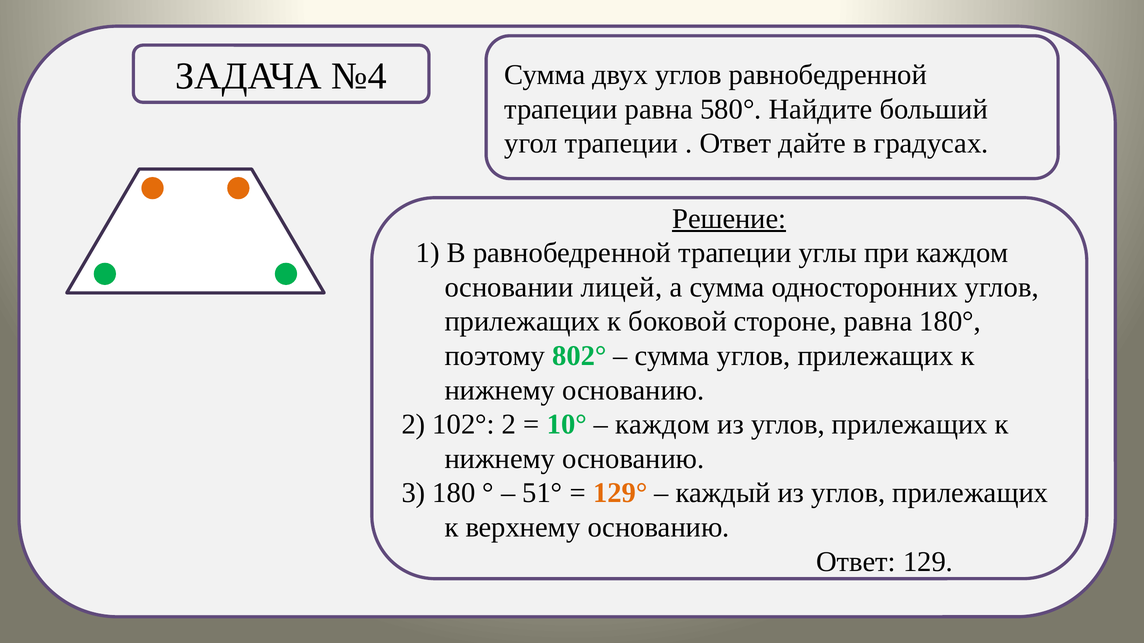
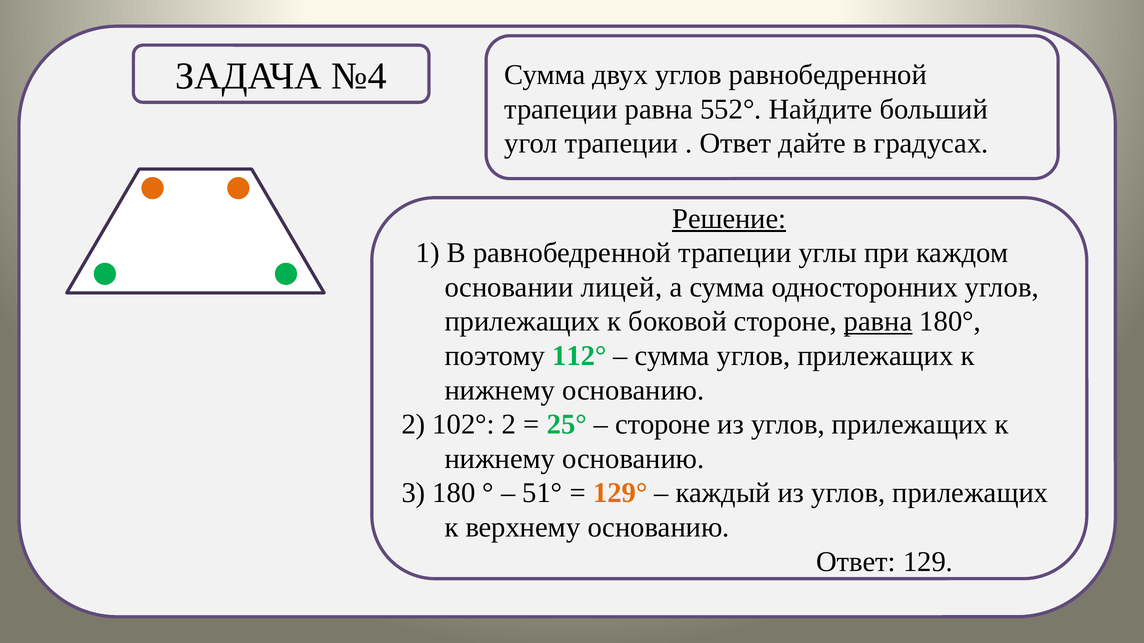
580°: 580° -> 552° (731, 109)
равна underline: none -> present (878, 322)
802°: 802° -> 112° (579, 356)
10°: 10° -> 25° (567, 425)
каждом: каждом -> стороне (663, 425)
